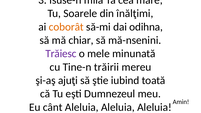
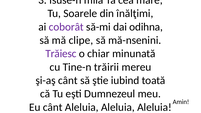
coborât colour: orange -> purple (66, 27)
chiar: chiar -> clipe (81, 40)
mele: mele -> chiar (98, 54)
şi-aş ajuţi: ajuţi -> cânt (68, 80)
